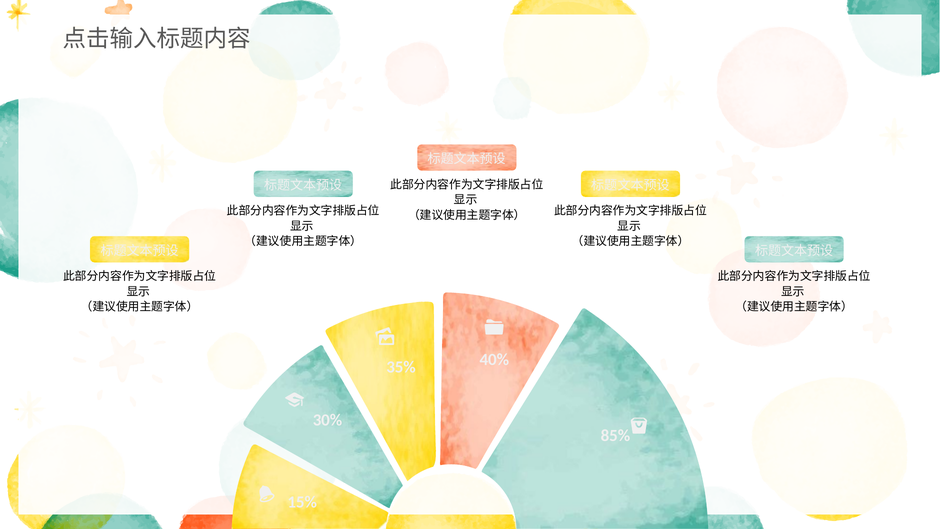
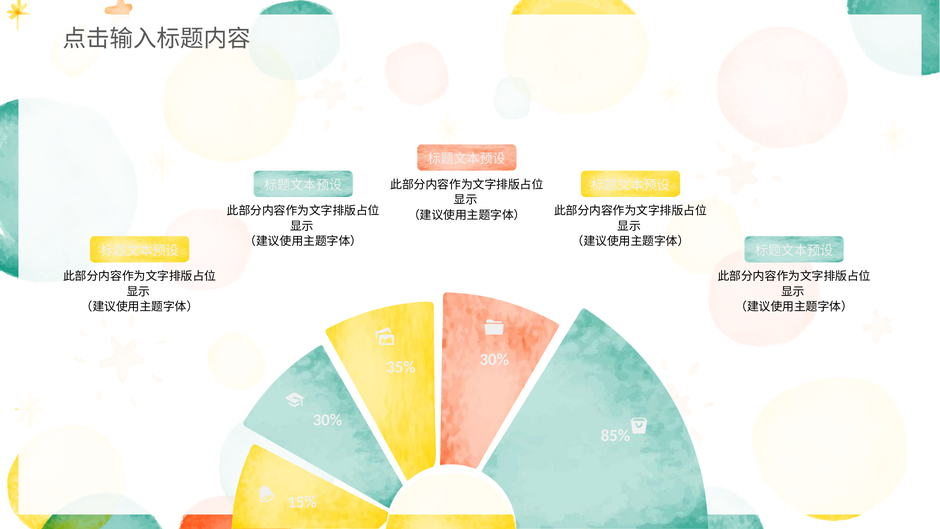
35% 40%: 40% -> 30% (494, 359)
